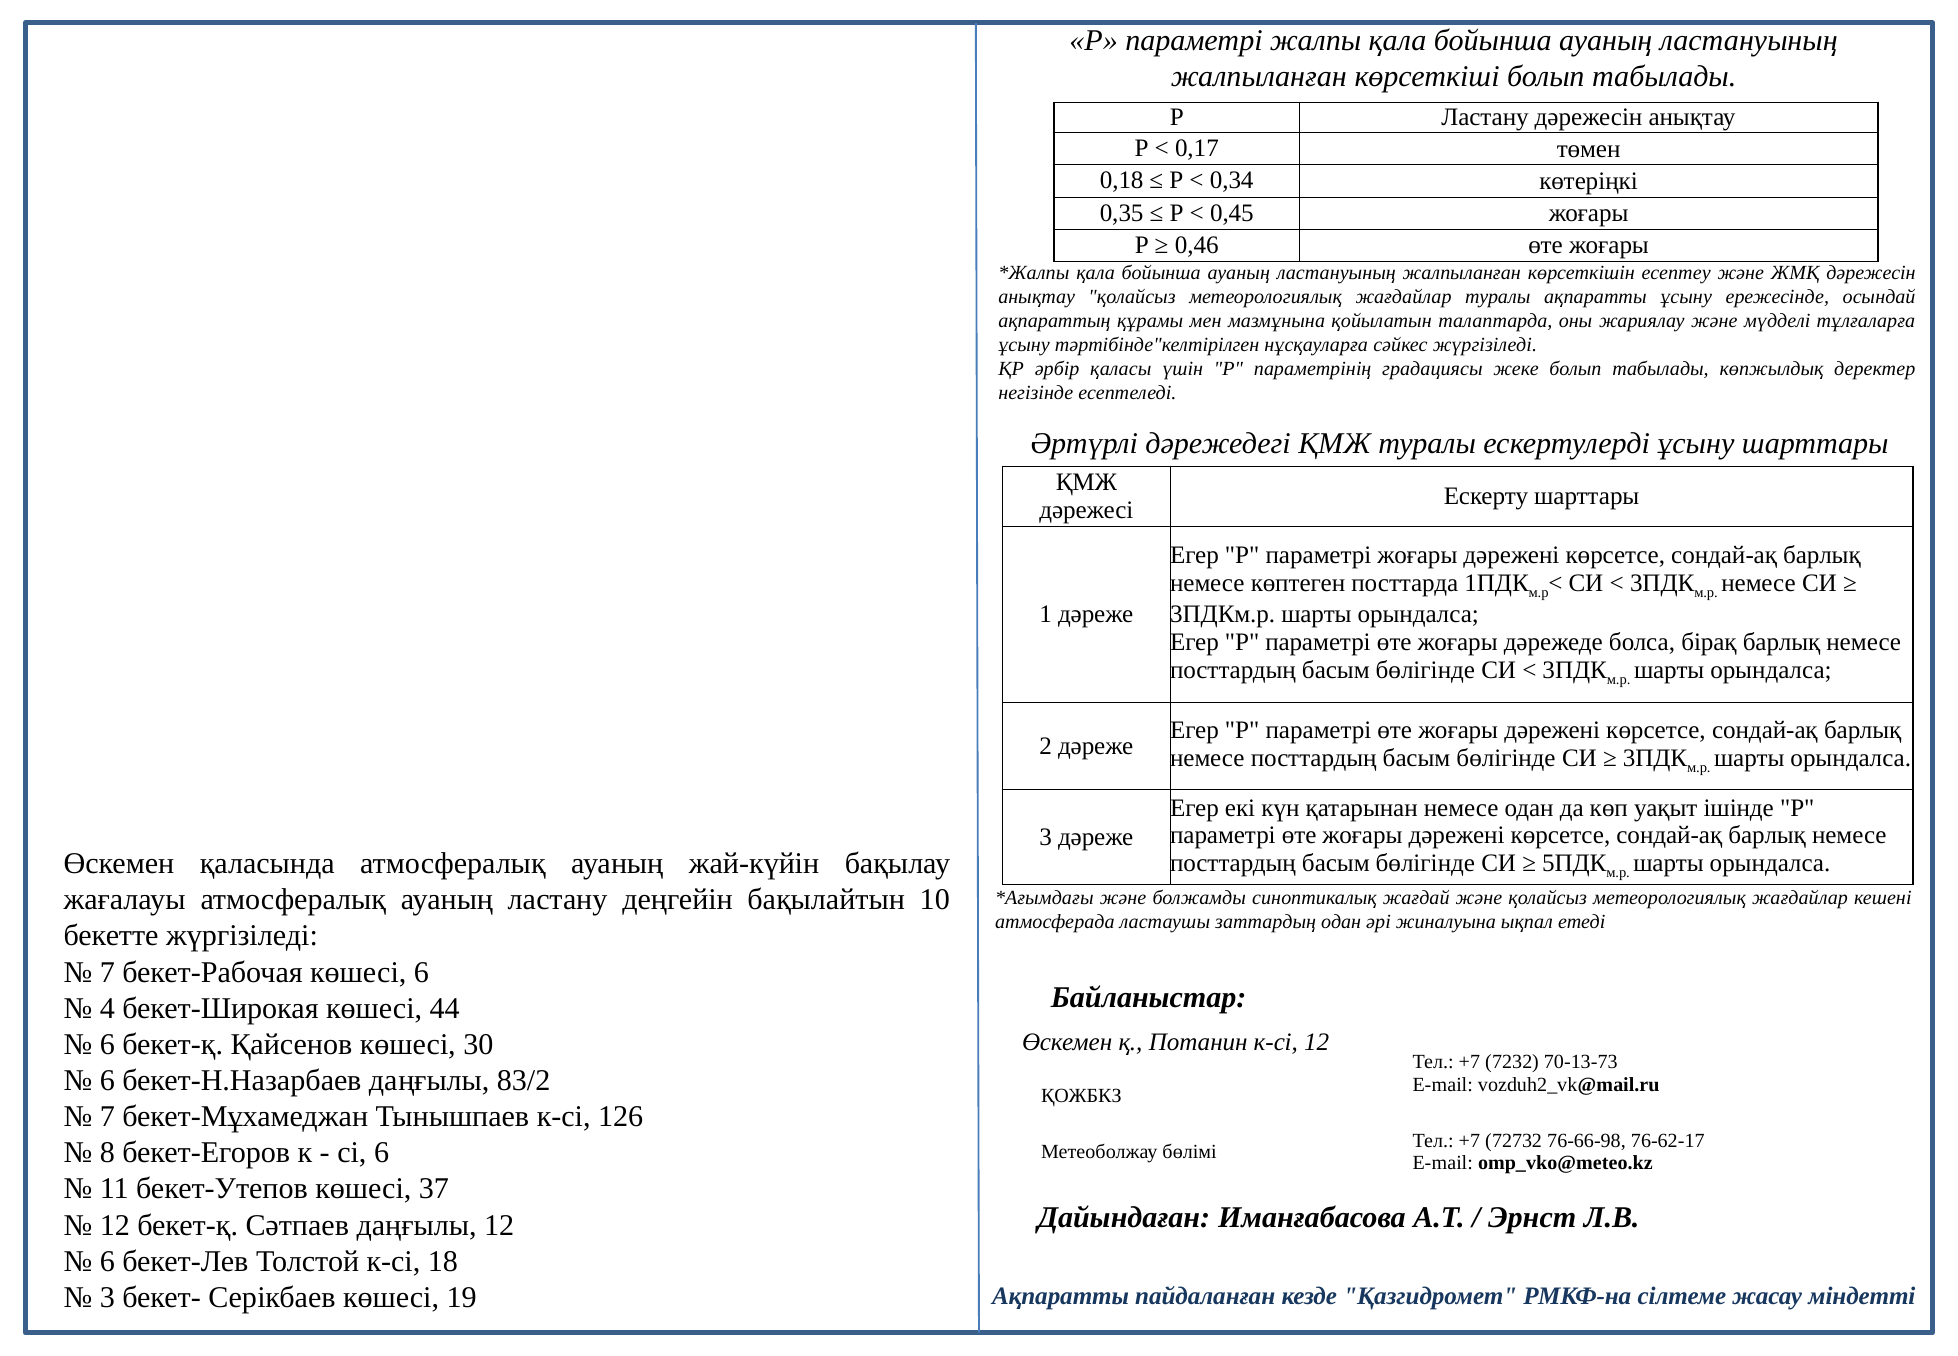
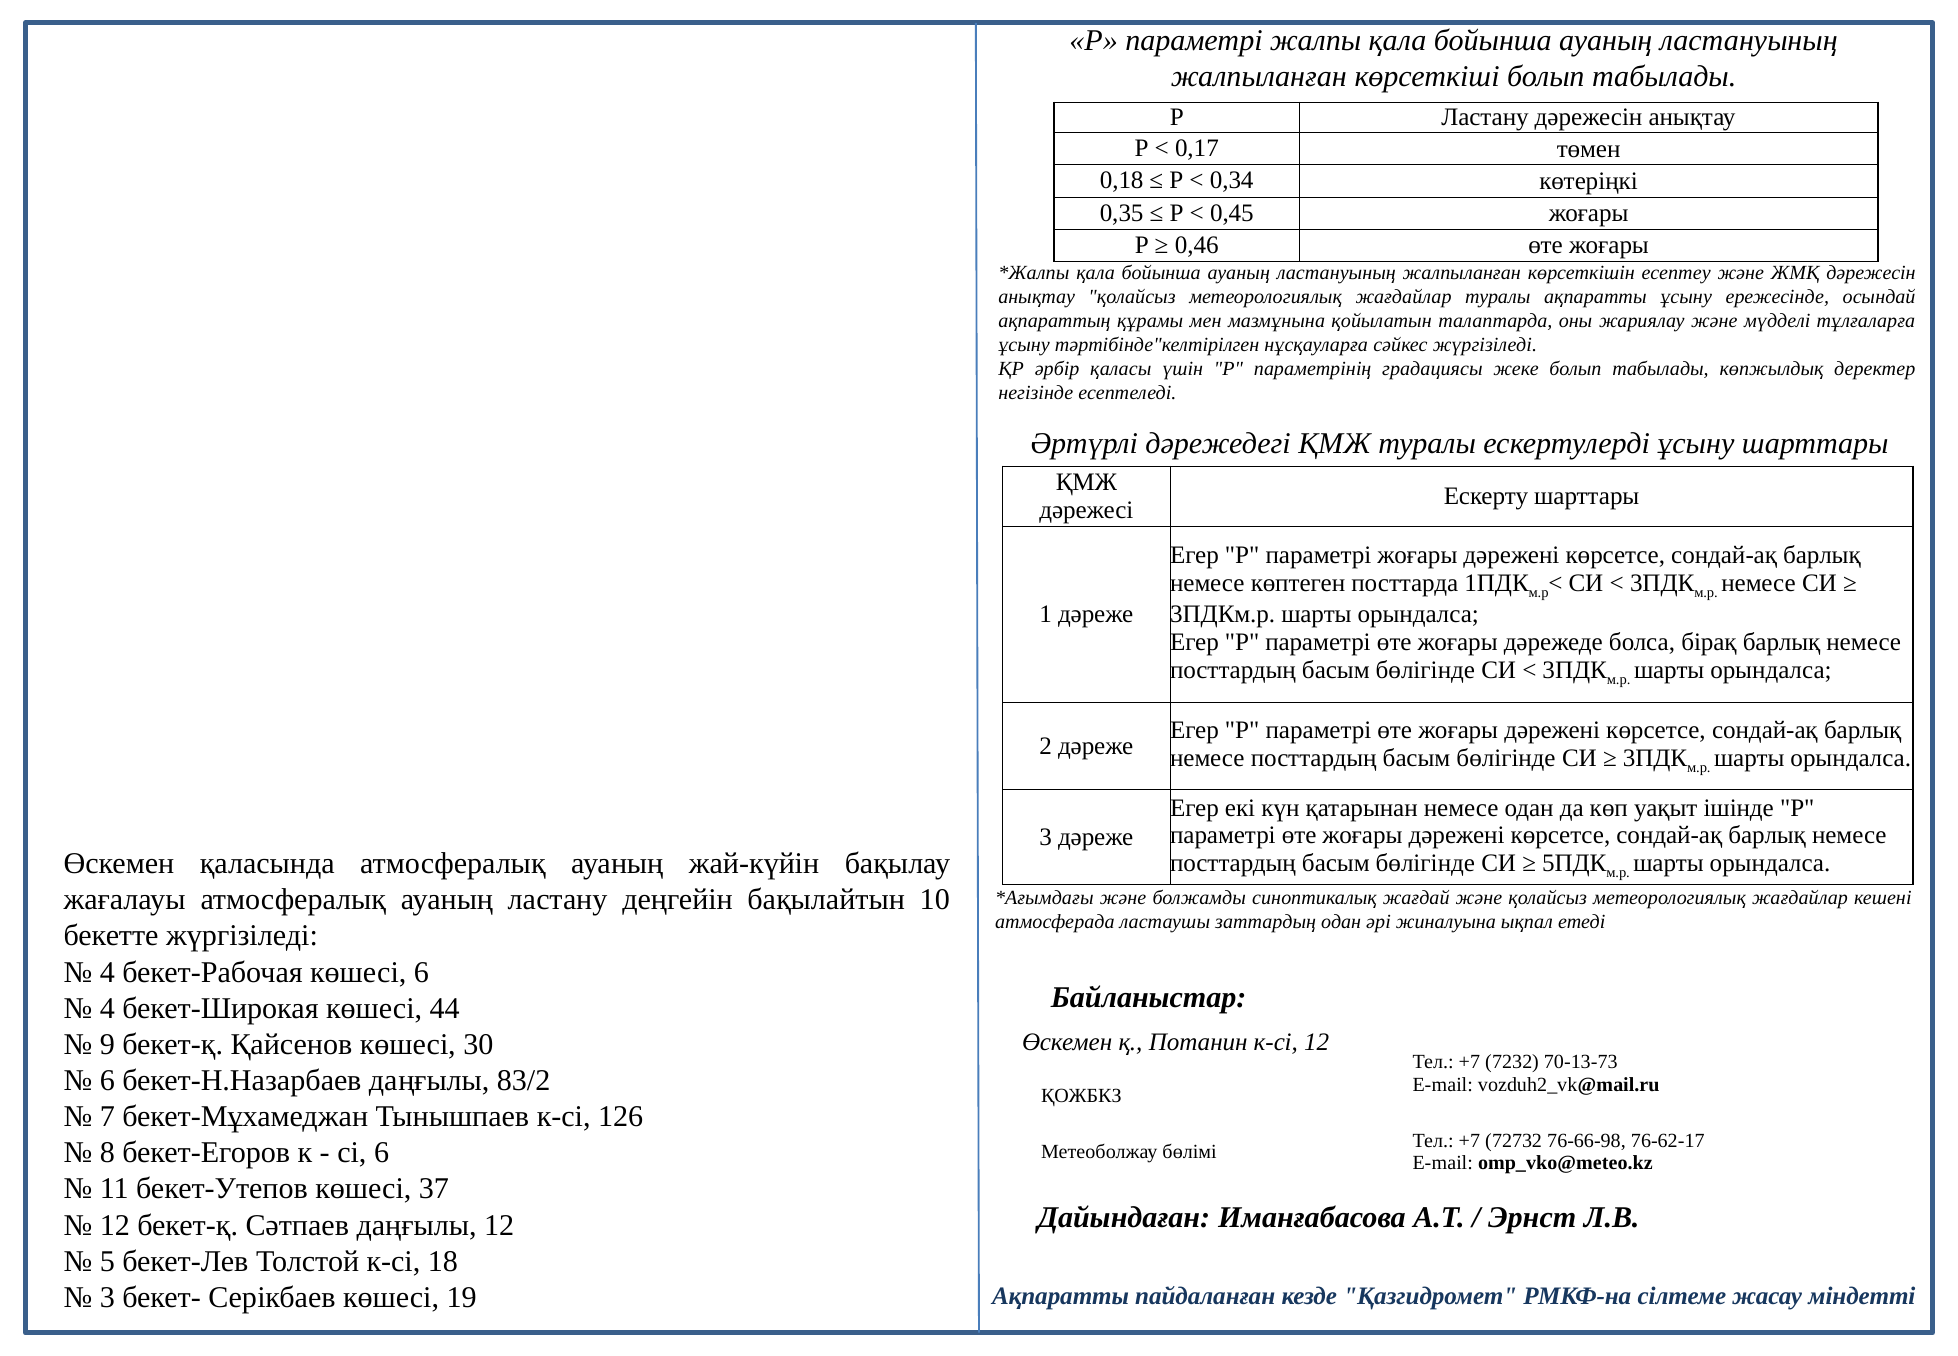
7: 7 -> 4 (107, 972)
6: 6 -> 9 (107, 1044)
6: 6 -> 5 (107, 1261)
